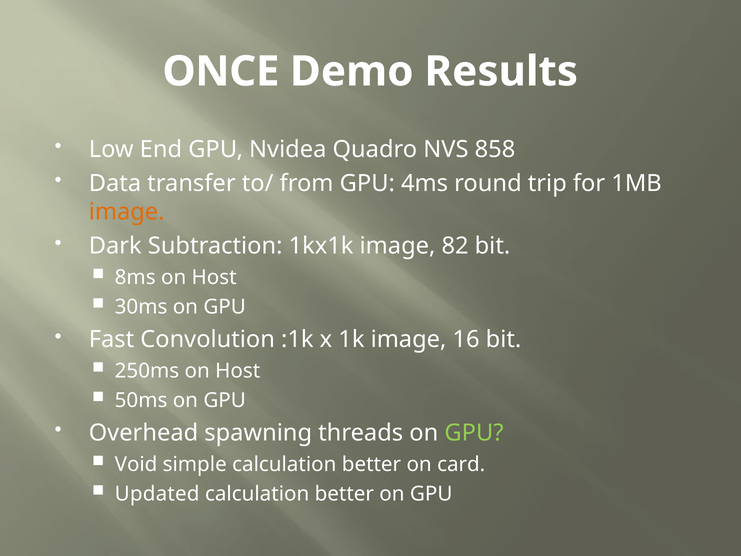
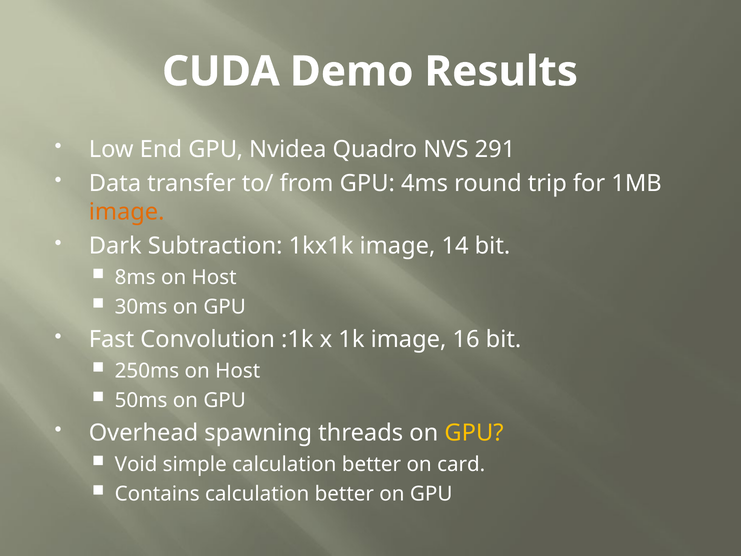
ONCE: ONCE -> CUDA (221, 71)
858: 858 -> 291 (495, 149)
82: 82 -> 14 (455, 246)
GPU colour: light green -> yellow (474, 433)
Updated: Updated -> Contains (157, 494)
